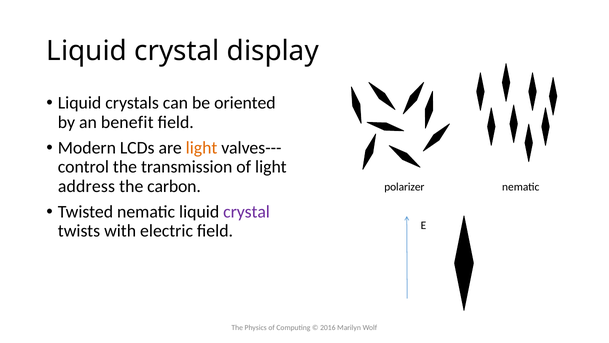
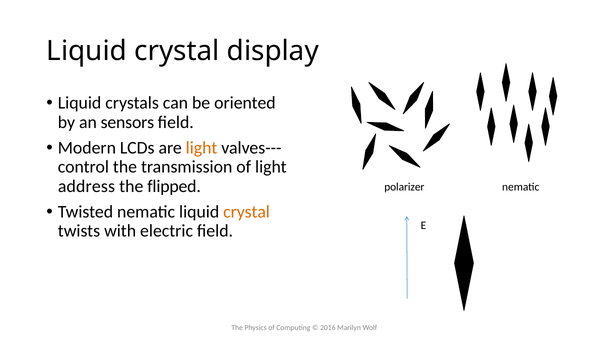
benefit: benefit -> sensors (127, 122)
carbon: carbon -> flipped (174, 186)
crystal colour: purple -> orange (247, 212)
